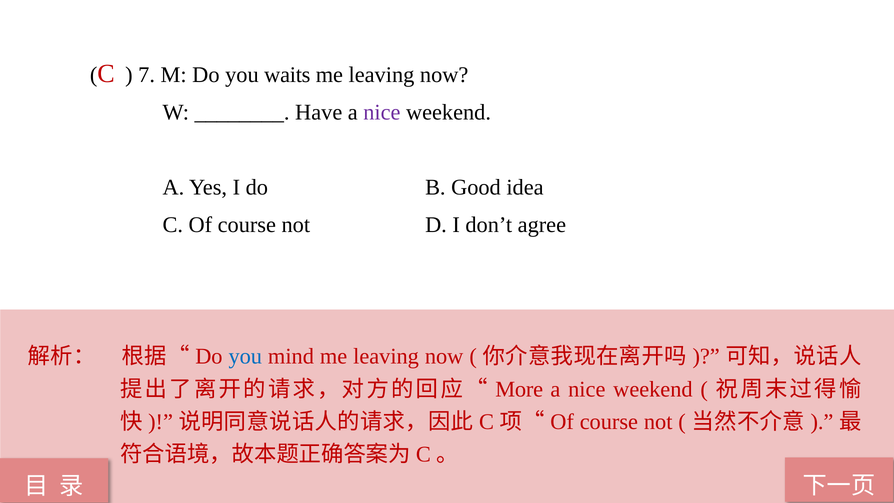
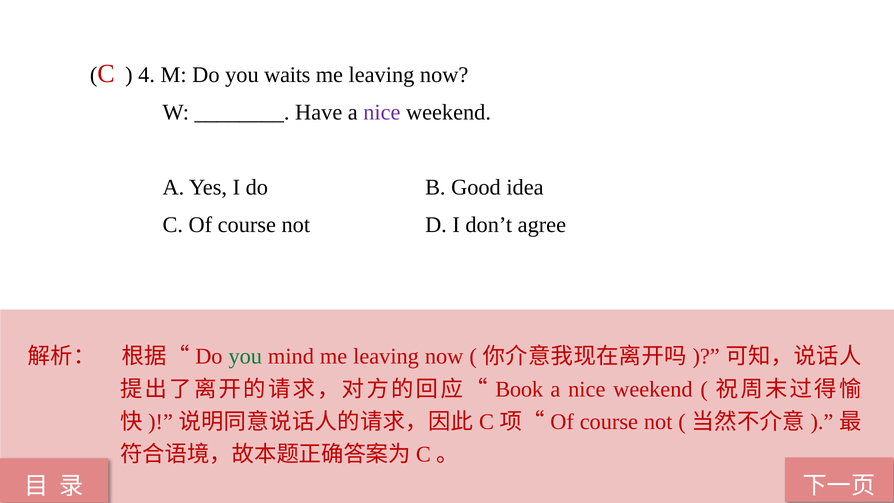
7: 7 -> 4 (147, 75)
you colour: blue -> green (245, 356)
More: More -> Book (519, 389)
